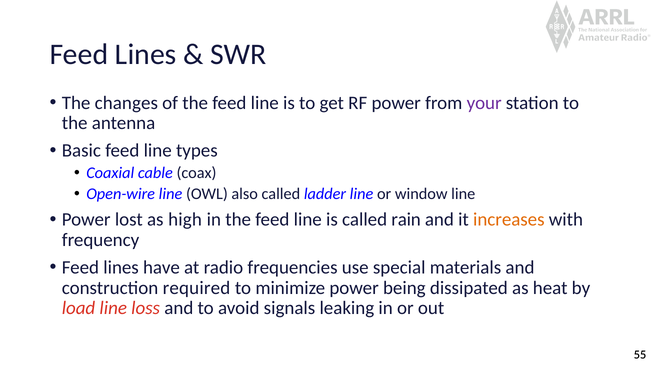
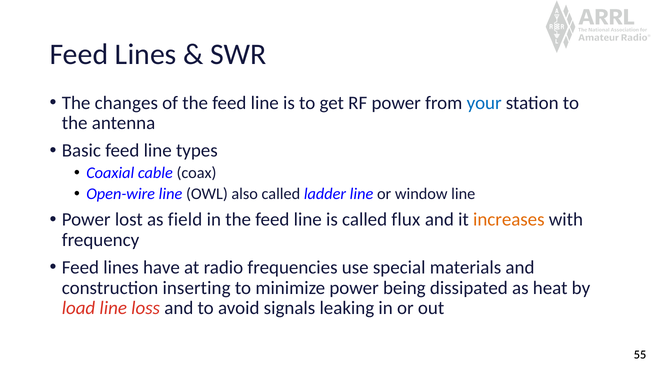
your colour: purple -> blue (484, 103)
high: high -> field (185, 220)
rain: rain -> flux (406, 220)
required: required -> inserting (197, 288)
